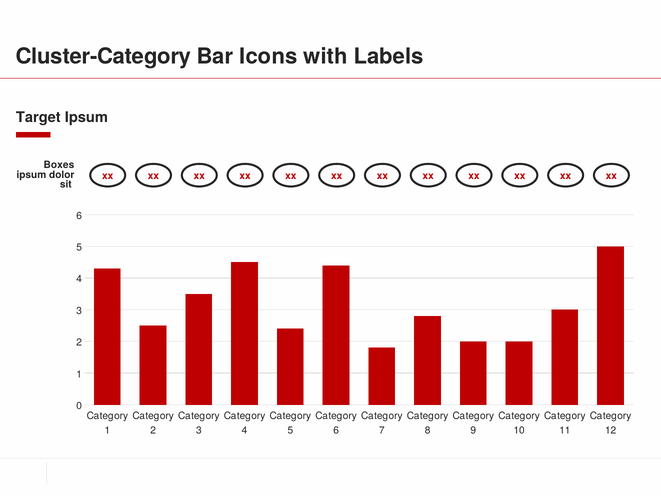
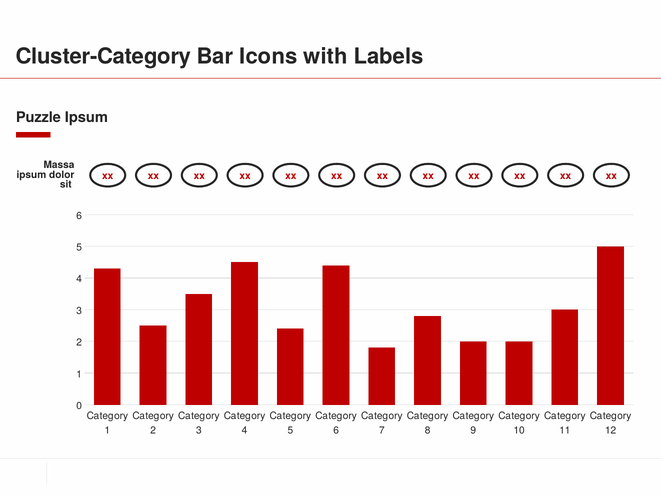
Target: Target -> Puzzle (38, 117)
Boxes: Boxes -> Massa (59, 165)
